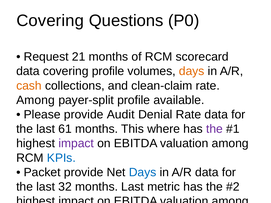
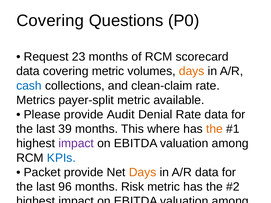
21: 21 -> 23 (79, 57)
covering profile: profile -> metric (108, 71)
cash colour: orange -> blue (29, 86)
Among: Among -> Metrics (36, 100)
payer-split profile: profile -> metric (134, 100)
61: 61 -> 39 (65, 129)
the colour: purple -> orange (214, 129)
Days colour: blue -> orange (143, 172)
32: 32 -> 96 (65, 187)
months Last: Last -> Risk (133, 187)
